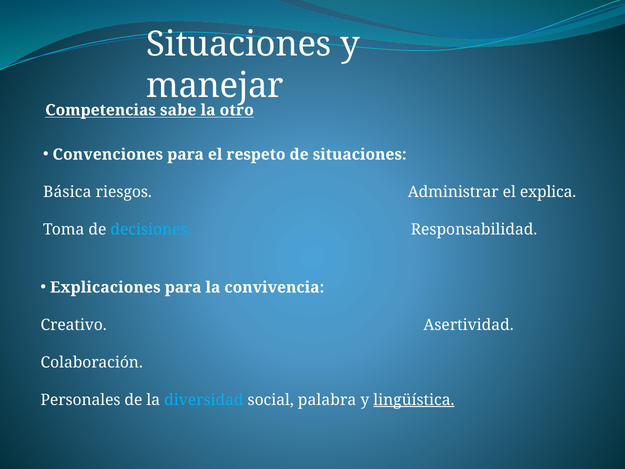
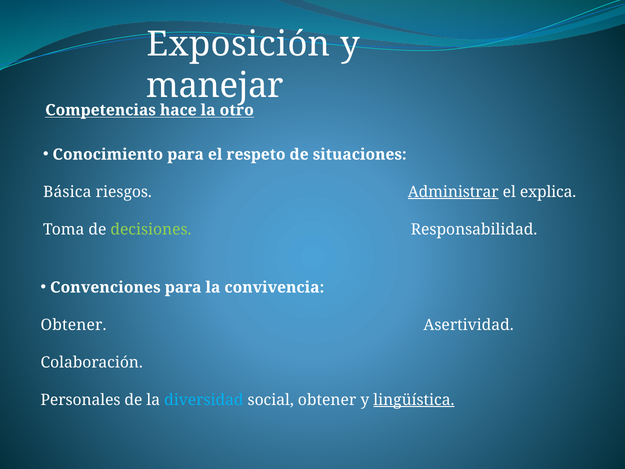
Situaciones: Situaciones -> Exposición (239, 44)
sabe: sabe -> hace (178, 110)
Convenciones: Convenciones -> Conocimiento (108, 154)
Administrar underline: none -> present (453, 192)
decisiones colour: light blue -> light green (151, 229)
Explicaciones: Explicaciones -> Convenciones (105, 287)
Creativo: Creativo -> Obtener (74, 325)
social palabra: palabra -> obtener (327, 400)
